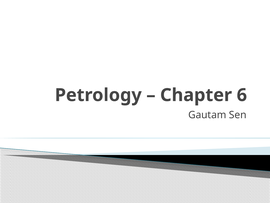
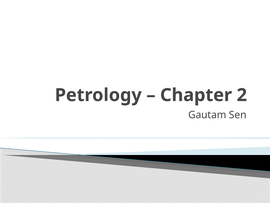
6: 6 -> 2 (242, 95)
